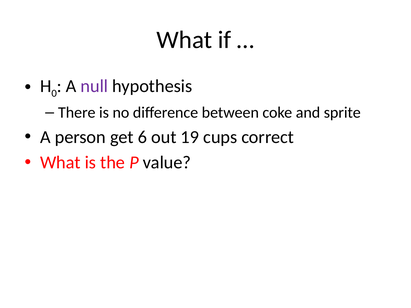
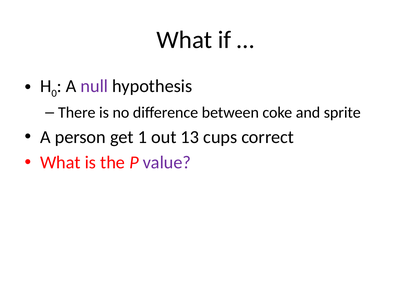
6: 6 -> 1 (142, 137)
19: 19 -> 13 (190, 137)
value colour: black -> purple (167, 163)
